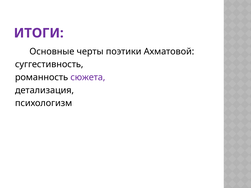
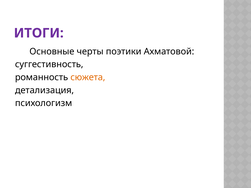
сюжета colour: purple -> orange (88, 77)
